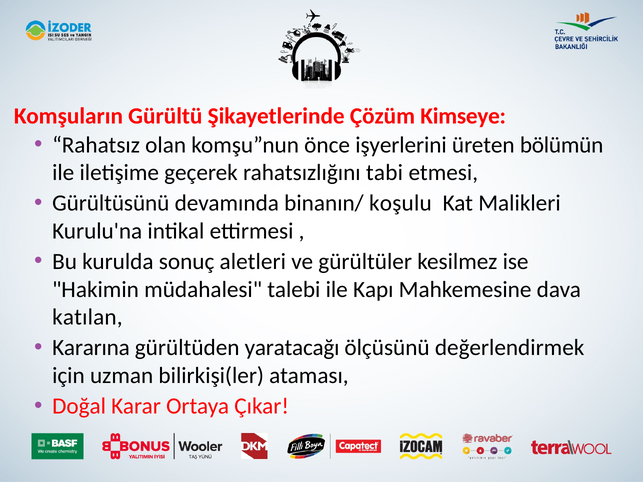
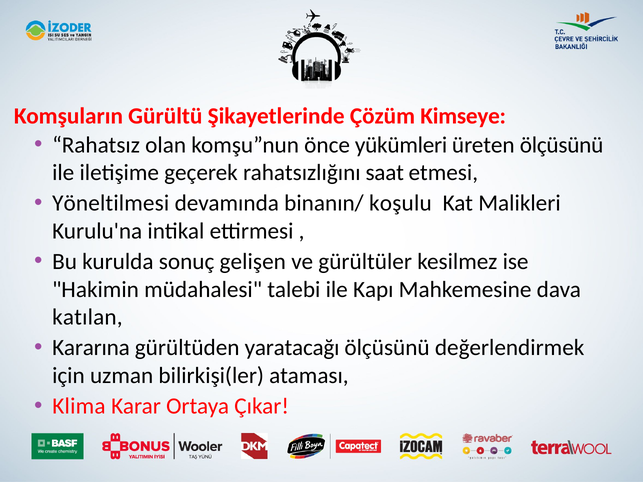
işyerlerini: işyerlerini -> yükümleri (401, 145)
üreten bölümün: bölümün -> ölçüsünü (562, 145)
tabi: tabi -> saat (385, 173)
Gürültüsünü: Gürültüsünü -> Yöneltilmesi (111, 203)
aletleri: aletleri -> gelişen (253, 262)
Doğal: Doğal -> Klima (79, 406)
